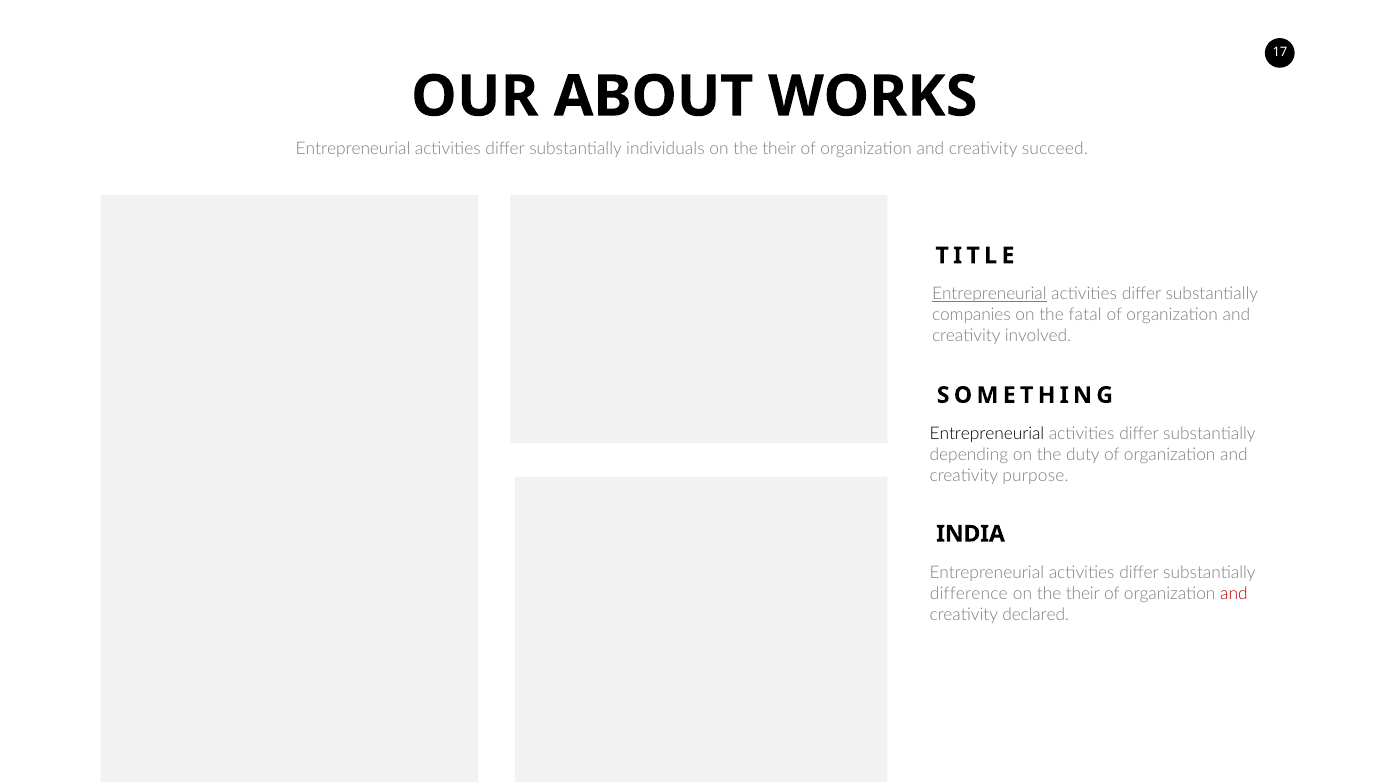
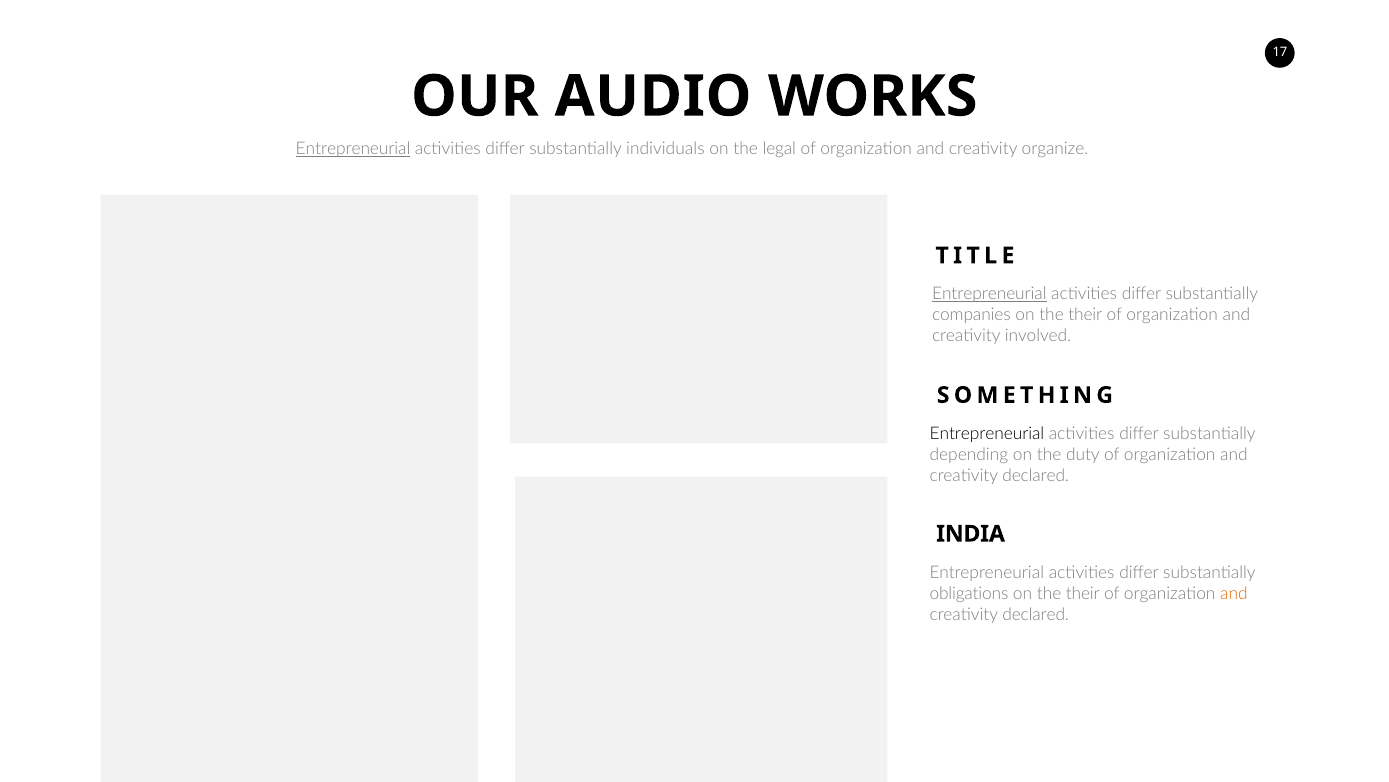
ABOUT: ABOUT -> AUDIO (653, 96)
Entrepreneurial underline: none -> present (353, 149)
their: their -> legal (779, 149)
succeed: succeed -> organize (1055, 149)
fatal: fatal -> their (1085, 315)
purpose: purpose -> declared (1036, 475)
difference: difference -> obligations (969, 594)
and colour: red -> orange (1234, 594)
